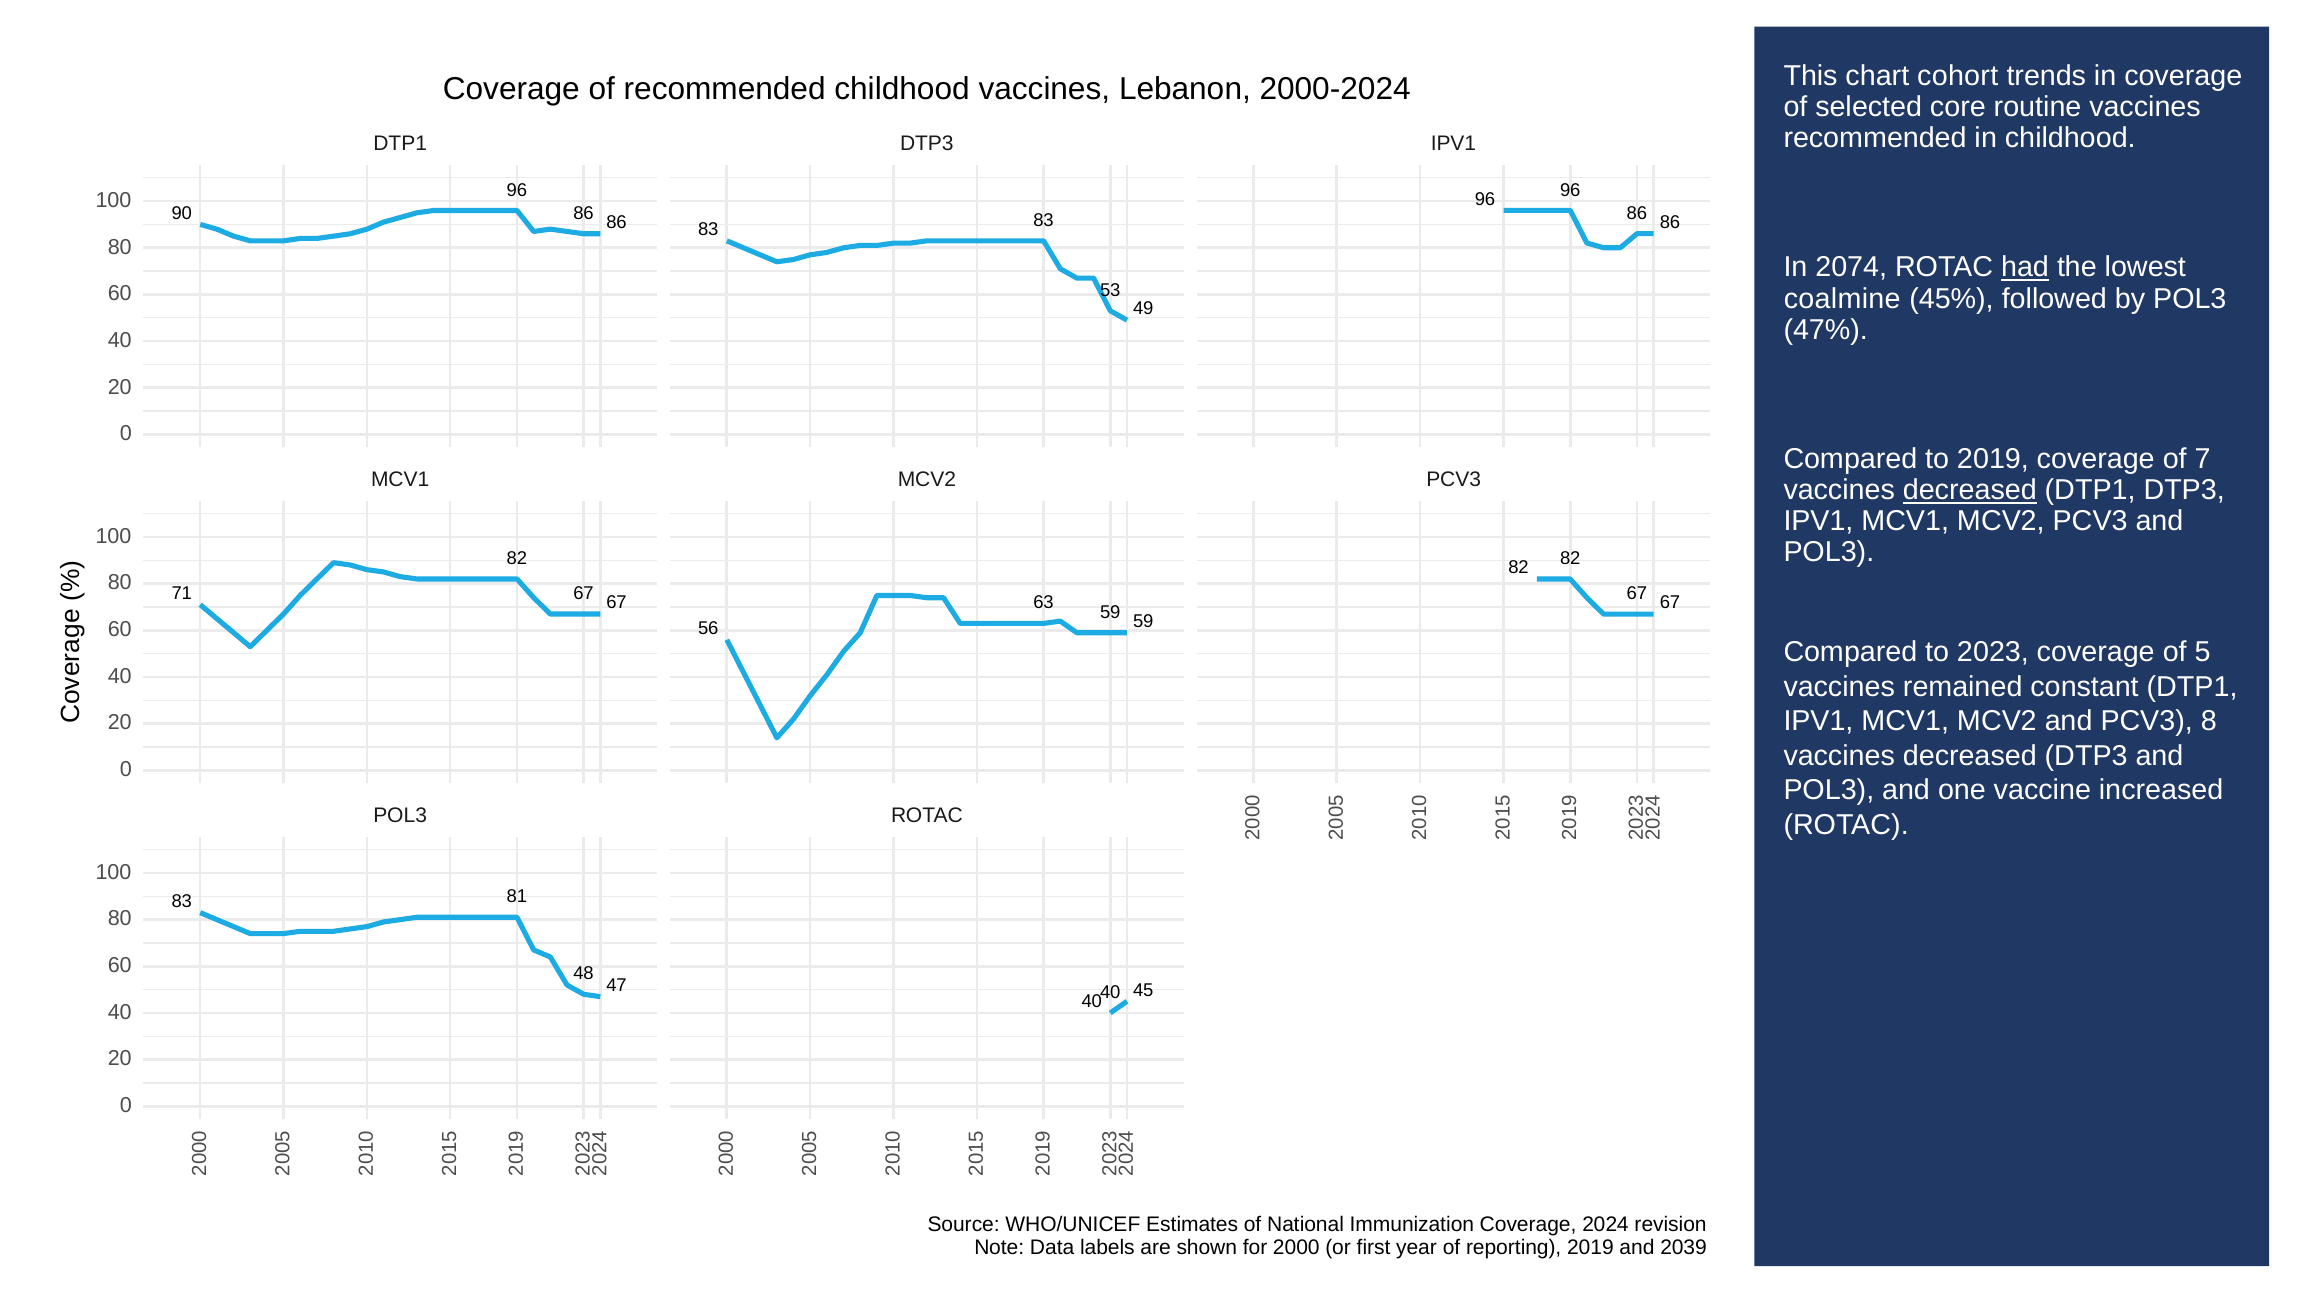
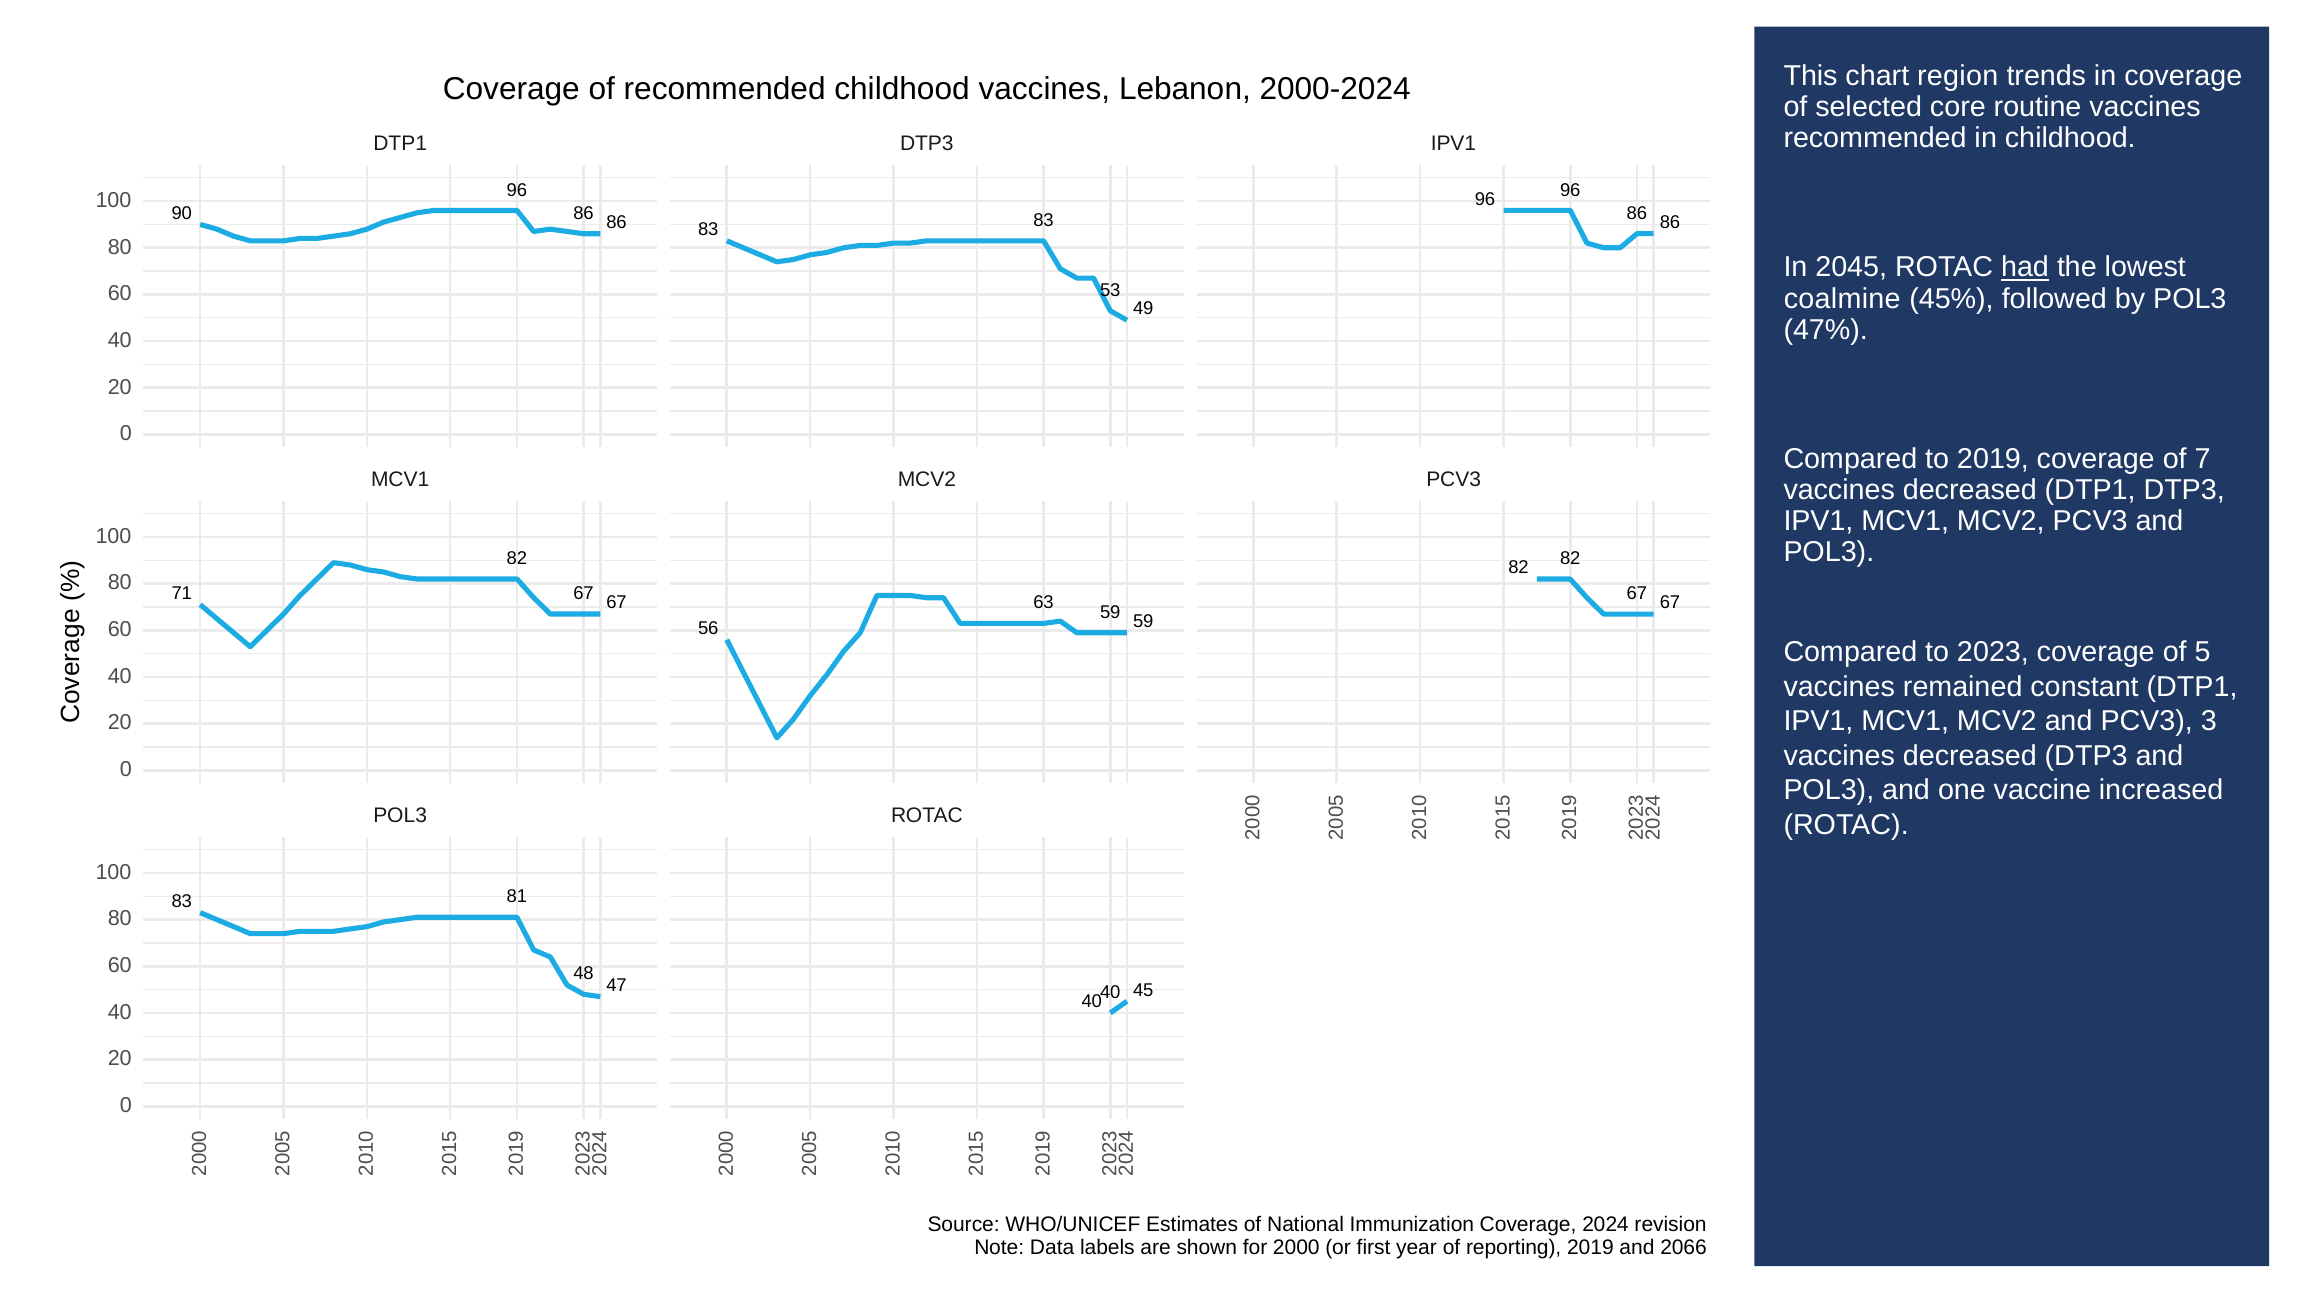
cohort: cohort -> region (1958, 76)
2074: 2074 -> 2045 (1851, 267)
decreased underline: present -> none (1970, 490)
PCV3 8: 8 -> 3 (2209, 721)
2039: 2039 -> 2066 (1684, 1247)
